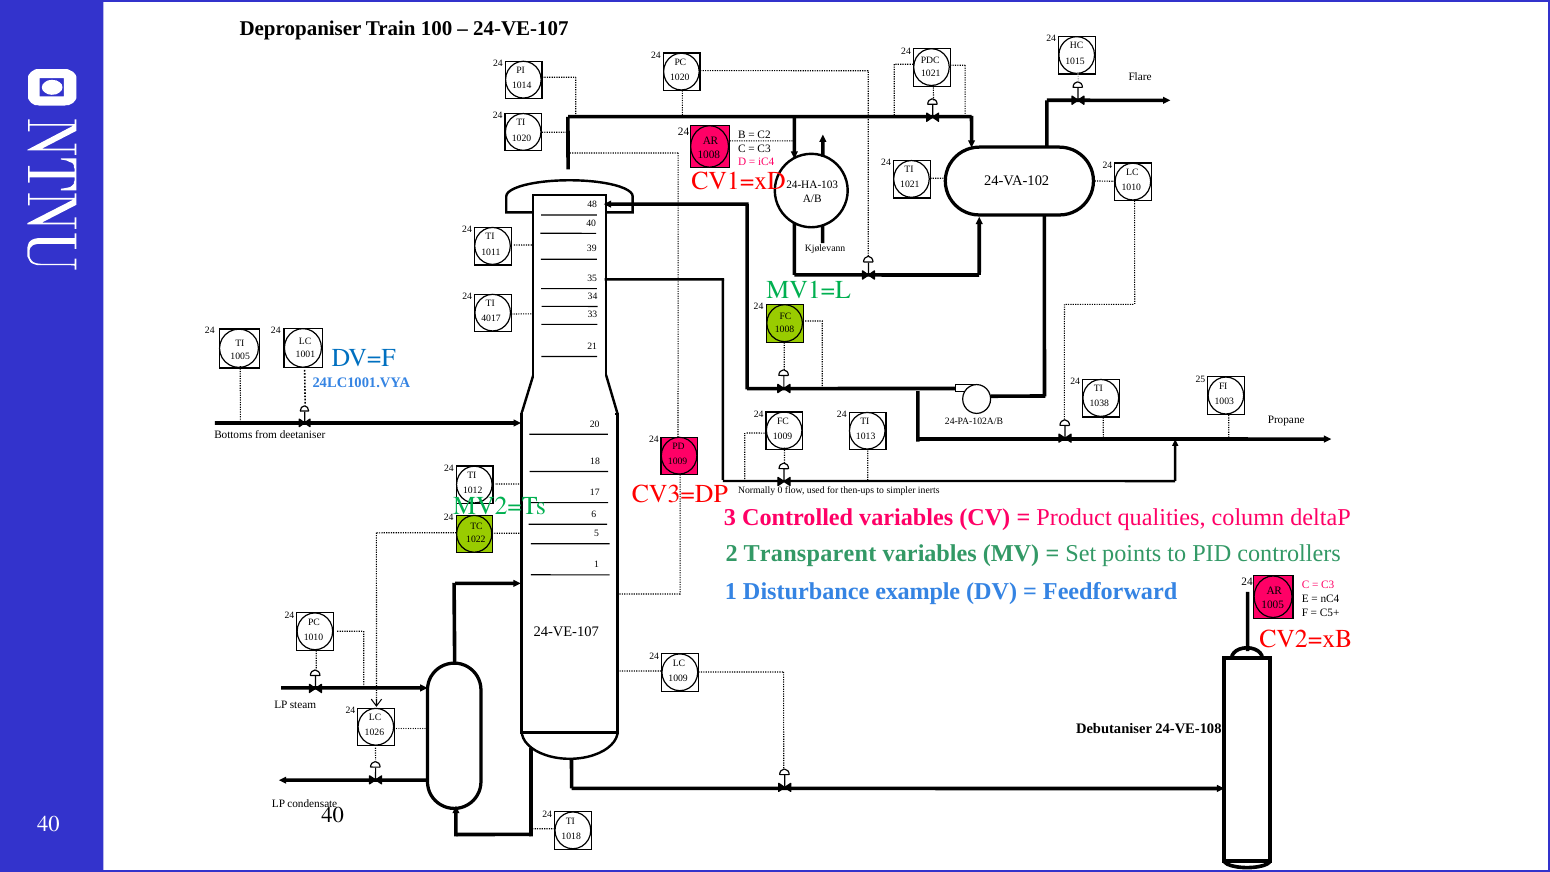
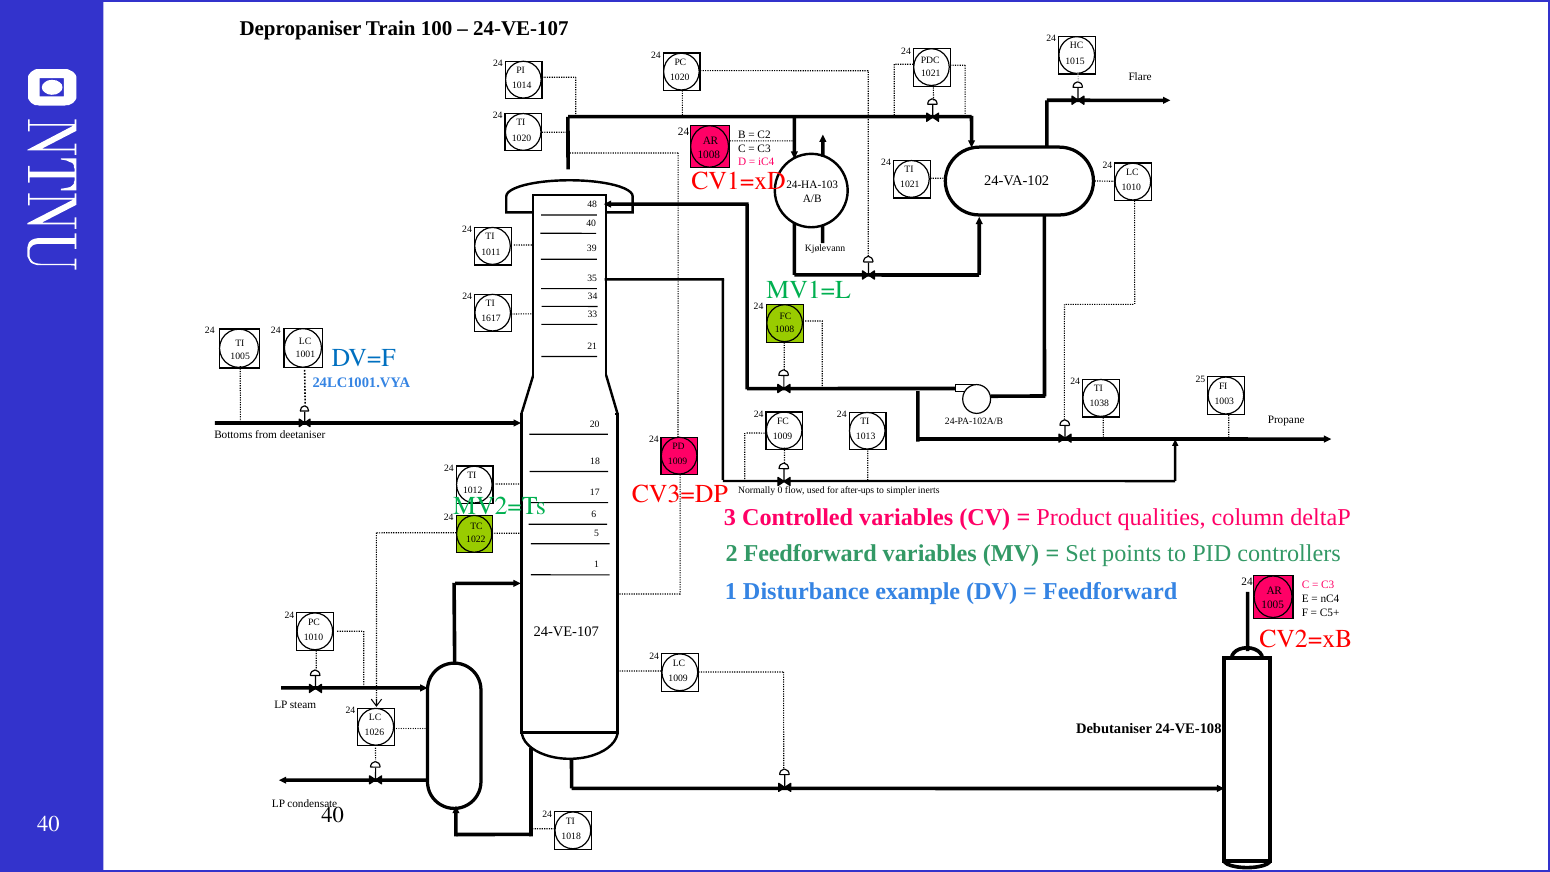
4017: 4017 -> 1617 (491, 319)
then-ups: then-ups -> after-ups (857, 490)
2 Transparent: Transparent -> Feedforward (810, 553)
